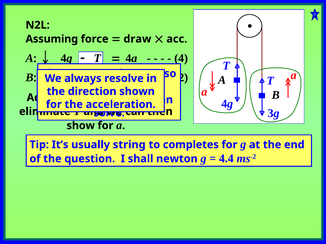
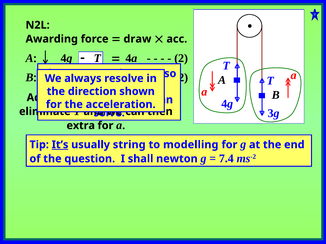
Assuming: Assuming -> Awarding (52, 39)
4: 4 -> 2 (181, 58)
show: show -> extra (81, 126)
It’s underline: none -> present (60, 145)
completes: completes -> modelling (191, 145)
4.4: 4.4 -> 7.4 (226, 159)
